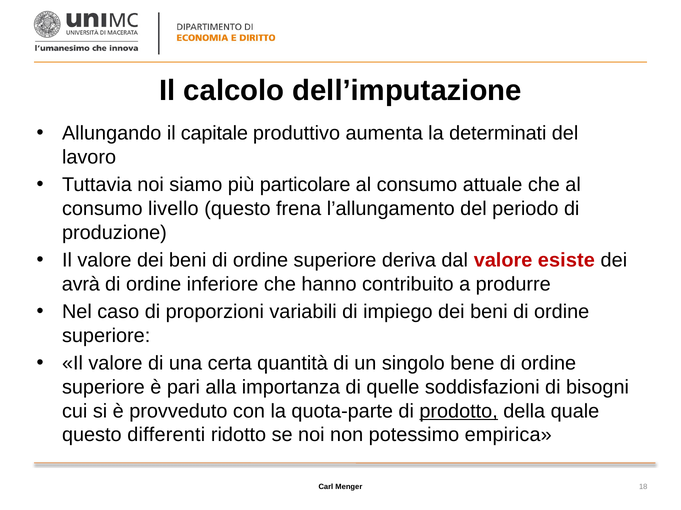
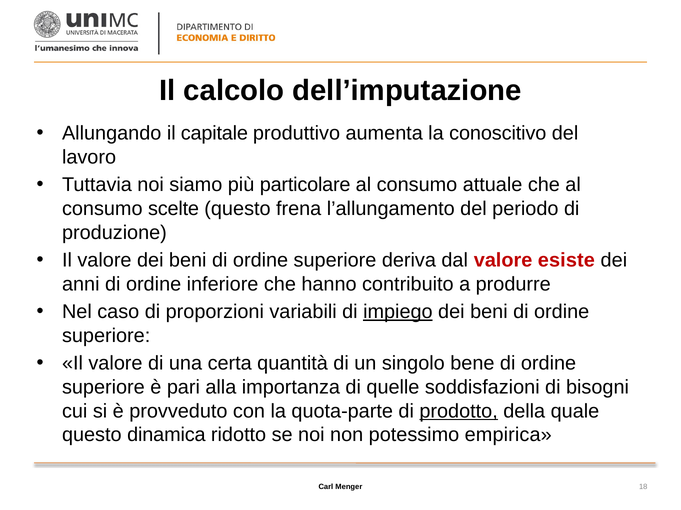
determinati: determinati -> conoscitivo (498, 134)
livello: livello -> scelte (174, 209)
avrà: avrà -> anni (81, 284)
impiego underline: none -> present (398, 312)
differenti: differenti -> dinamica (166, 435)
